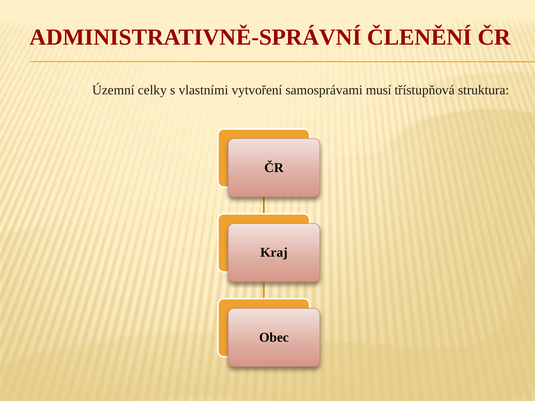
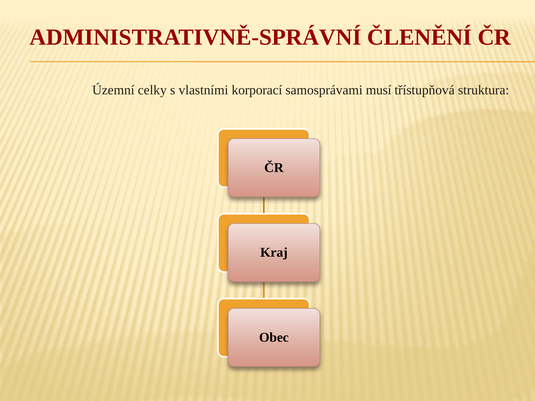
vytvoření: vytvoření -> korporací (257, 90)
